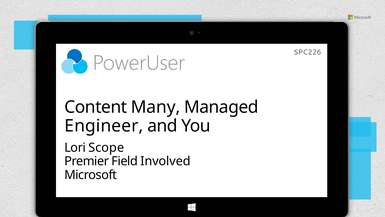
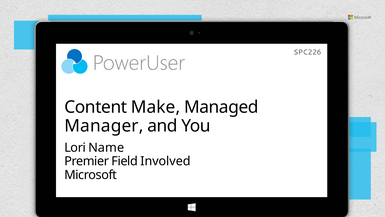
Many: Many -> Make (155, 107)
Engineer: Engineer -> Manager (104, 126)
Scope: Scope -> Name (106, 147)
